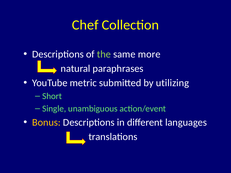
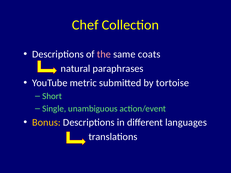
the colour: light green -> pink (104, 54)
more: more -> coats (149, 54)
utilizing: utilizing -> tortoise (173, 83)
